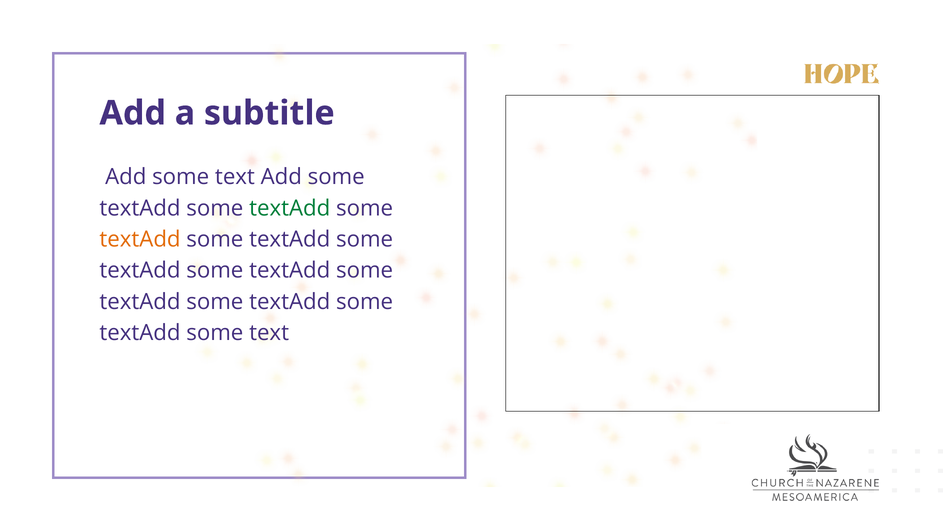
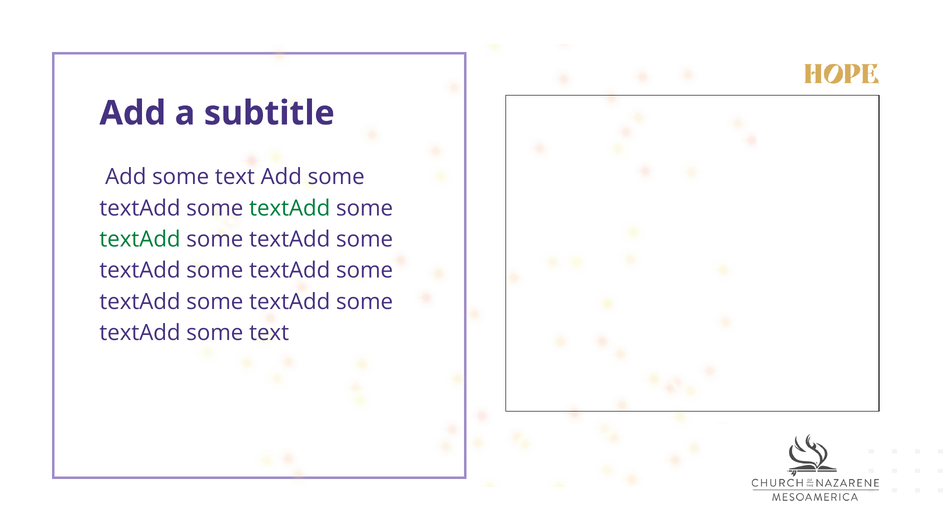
textAdd colour: orange -> green (140, 239)
